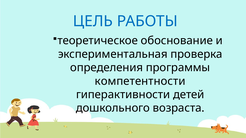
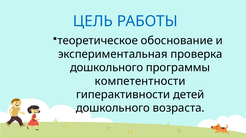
определения: определения -> дошкольного (107, 68)
